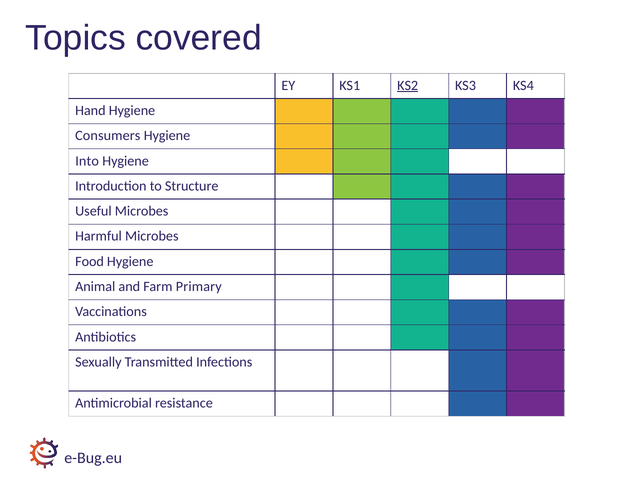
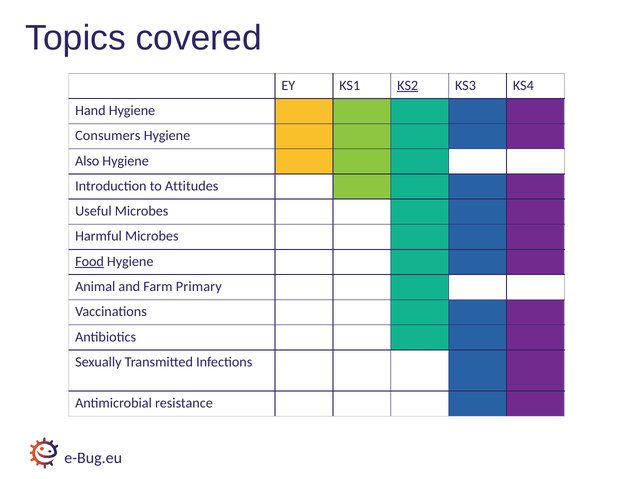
Into: Into -> Also (87, 161)
Structure: Structure -> Attitudes (192, 186)
Food underline: none -> present (90, 262)
